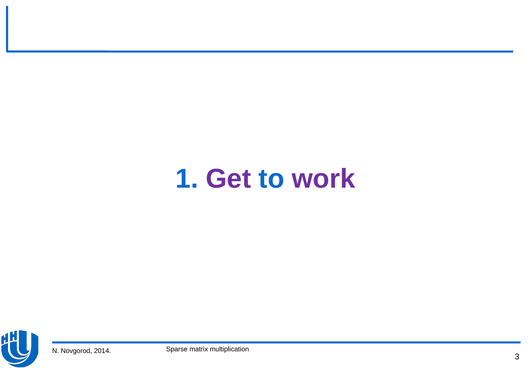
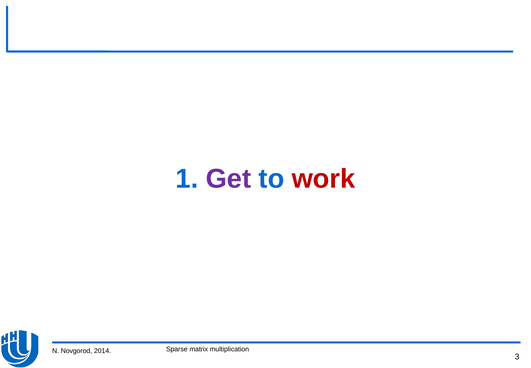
work colour: purple -> red (324, 179)
